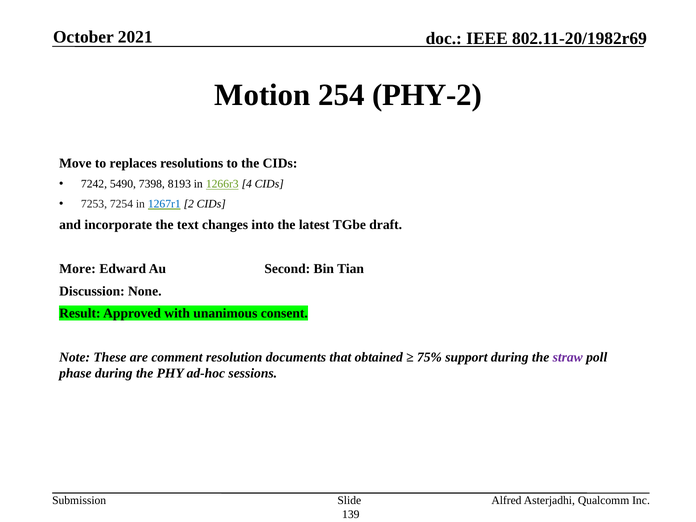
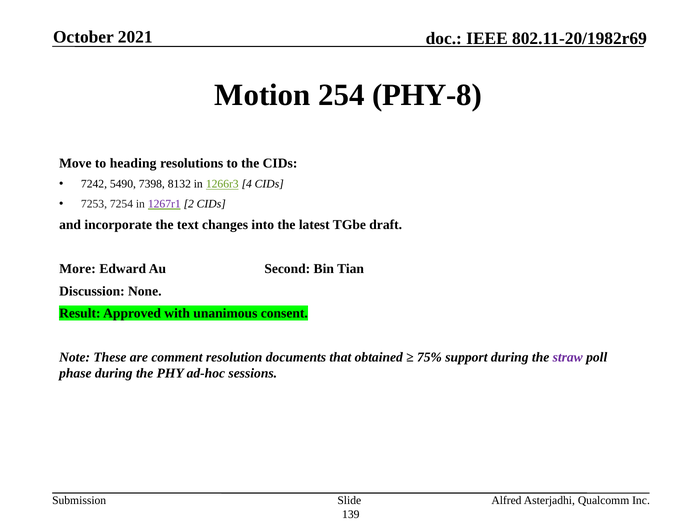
PHY-2: PHY-2 -> PHY-8 (427, 95)
replaces: replaces -> heading (133, 163)
8193: 8193 -> 8132 (179, 184)
1267r1 colour: blue -> purple (164, 204)
